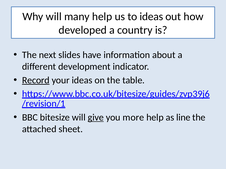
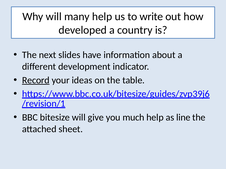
to ideas: ideas -> write (151, 17)
give underline: present -> none (96, 118)
more: more -> much (133, 118)
